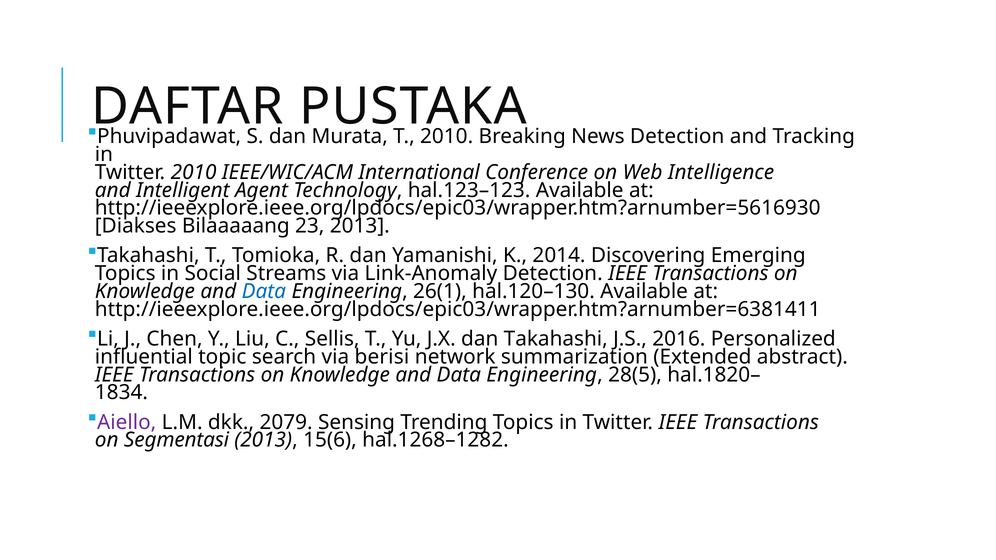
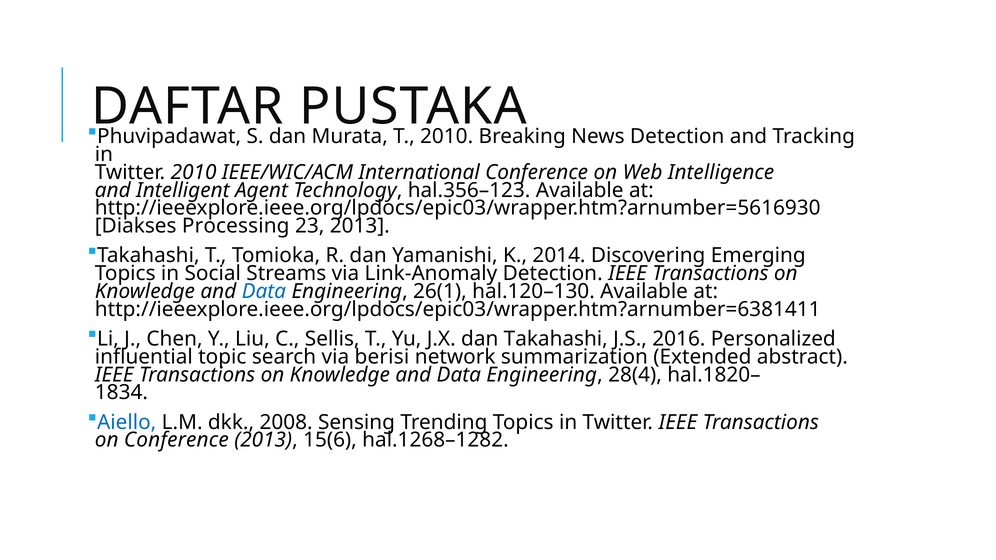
hal.123–123: hal.123–123 -> hal.356–123 (469, 190)
Bilaaaaang: Bilaaaaang -> Processing (236, 226)
28(5: 28(5 -> 28(4 (635, 375)
Aiello colour: purple -> blue (127, 422)
2079: 2079 -> 2008 (286, 422)
on Segmentasi: Segmentasi -> Conference (176, 440)
